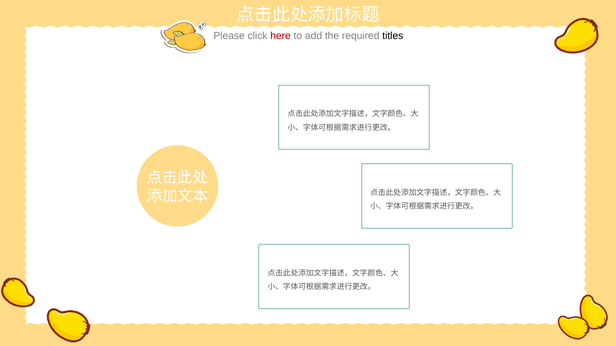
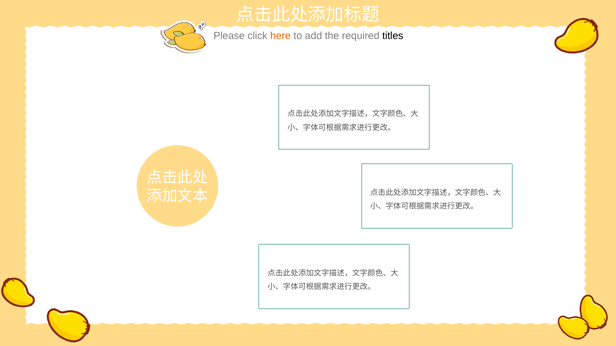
here colour: red -> orange (281, 36)
